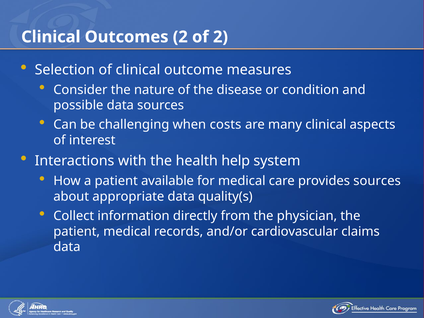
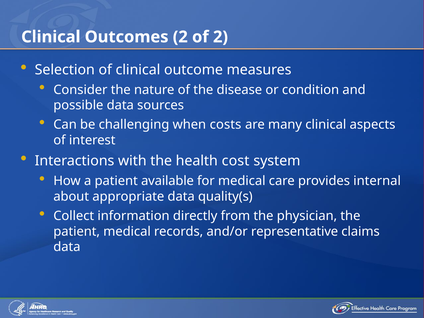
help: help -> cost (236, 161)
provides sources: sources -> internal (377, 181)
cardiovascular: cardiovascular -> representative (295, 231)
